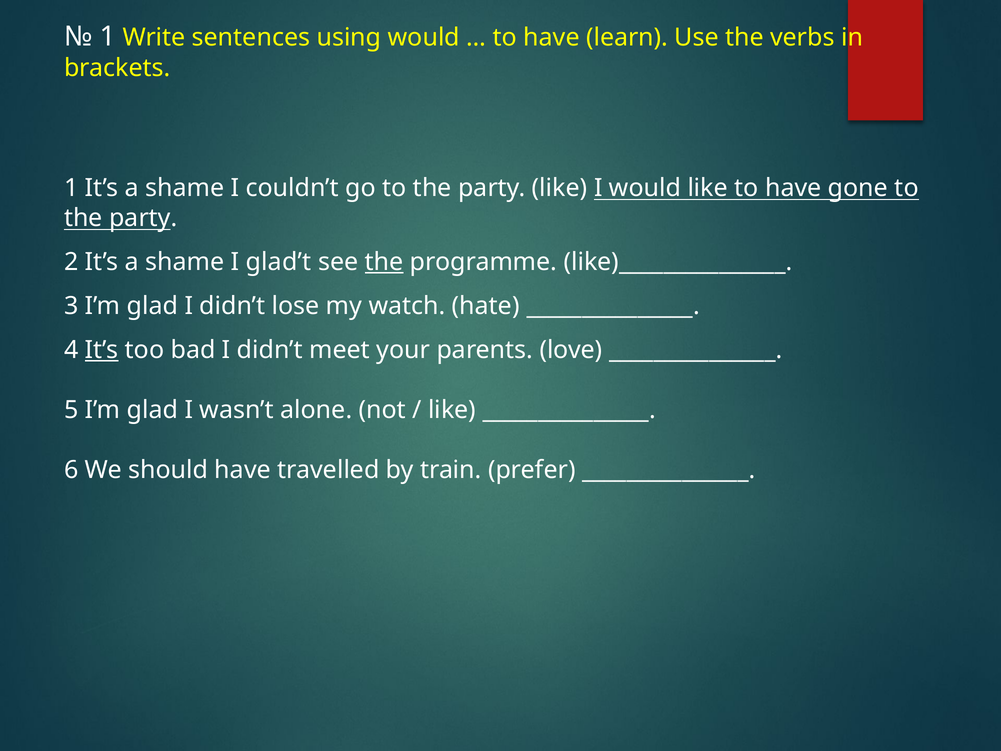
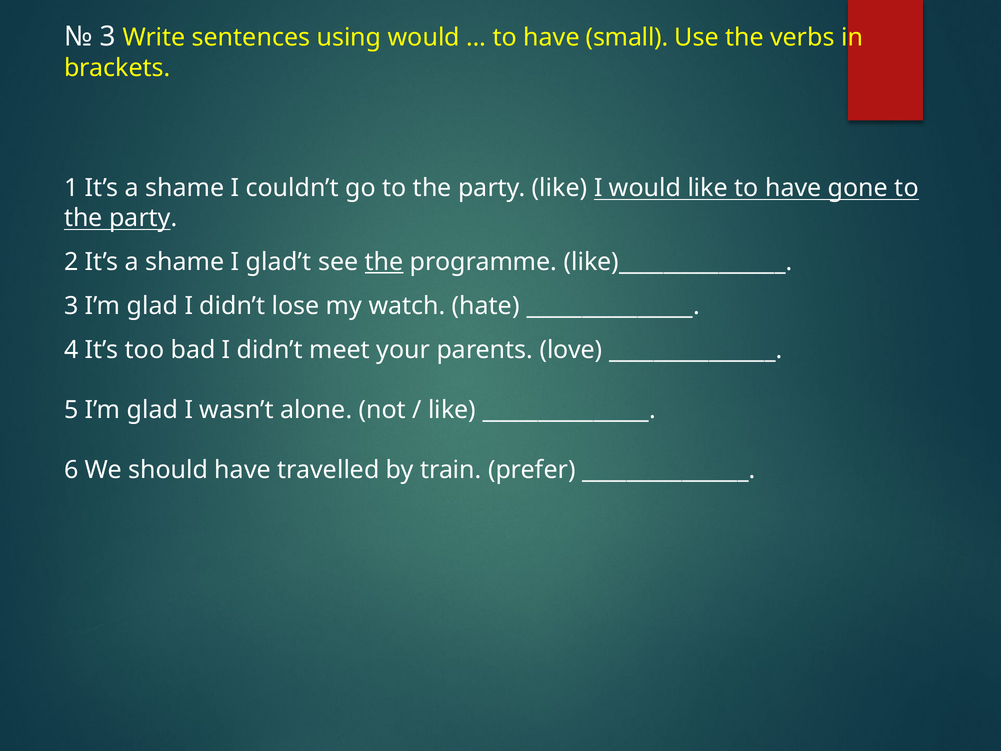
1: 1 -> 3 (108, 36)
learn: learn -> small (627, 37)
It’s underline: present -> none (102, 350)
